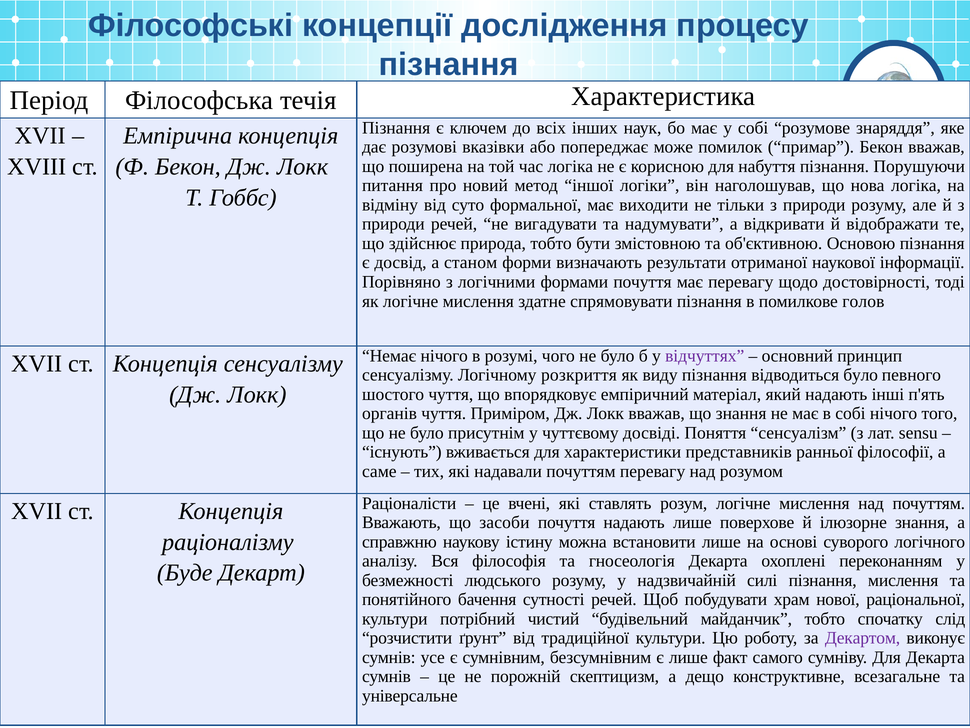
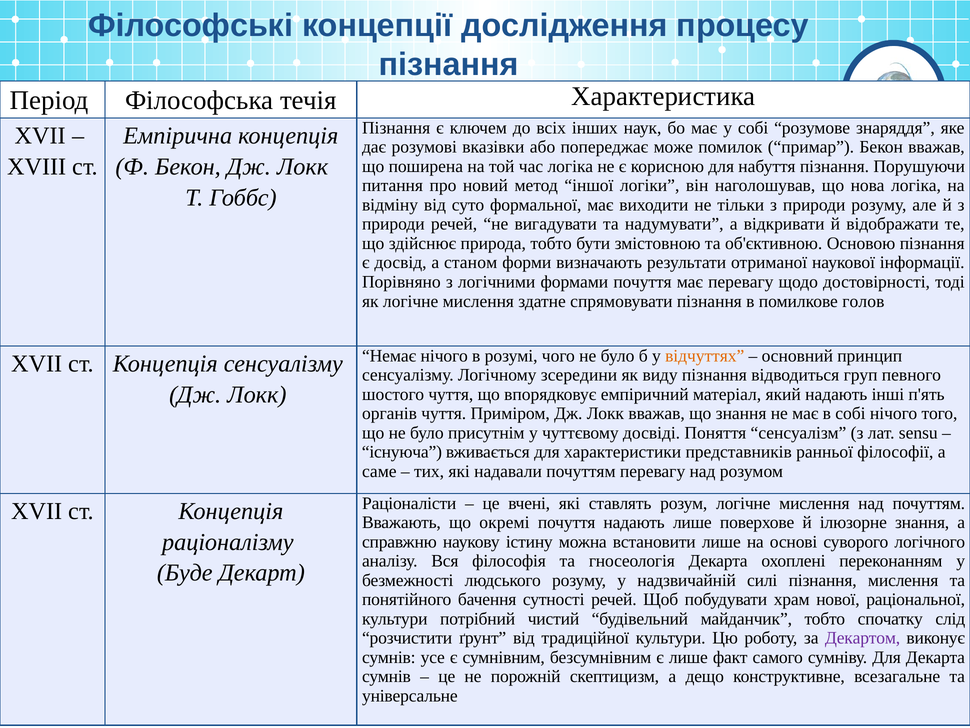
відчуттях colour: purple -> orange (705, 356)
розкриття: розкриття -> зсередини (579, 375)
відводиться було: було -> груп (861, 375)
існують: існують -> існуюча (402, 452)
засоби: засоби -> окремі (504, 522)
